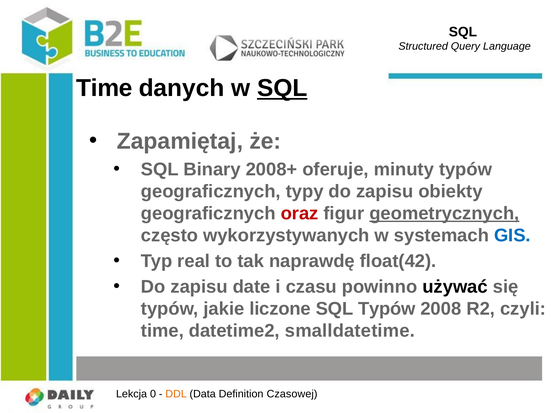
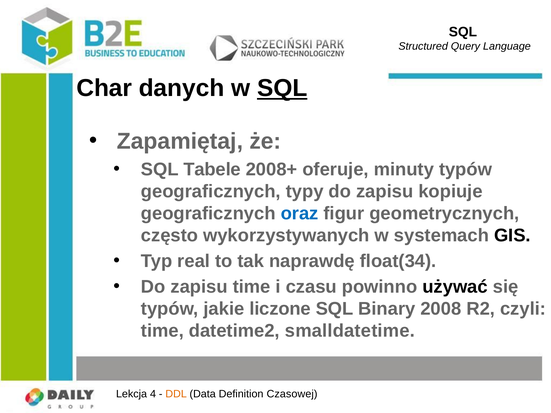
Time: Time -> Char (104, 88)
Binary: Binary -> Tabele (212, 169)
obiekty: obiekty -> kopiuje (451, 191)
oraz colour: red -> blue (300, 214)
geometrycznych underline: present -> none (444, 214)
GIS colour: blue -> black (512, 236)
float(42: float(42 -> float(34 (398, 261)
zapisu date: date -> time (252, 287)
SQL Typów: Typów -> Binary (387, 309)
0: 0 -> 4 (153, 394)
